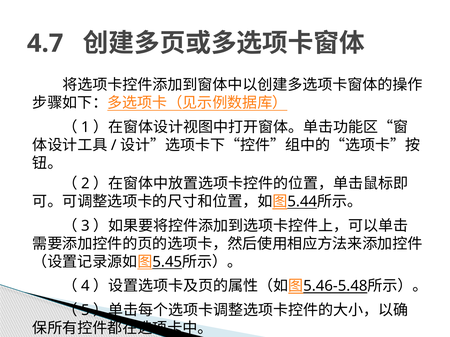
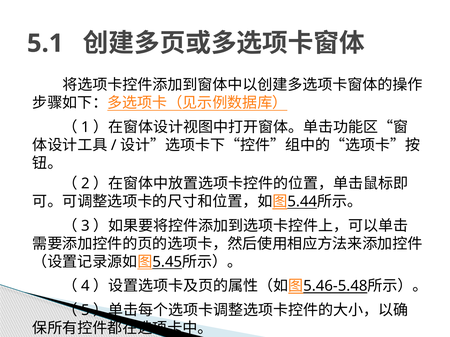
4.7: 4.7 -> 5.1 (45, 43)
